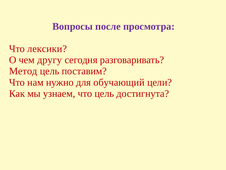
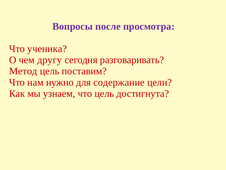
лексики: лексики -> ученика (47, 49)
обучающий: обучающий -> содержание (119, 82)
